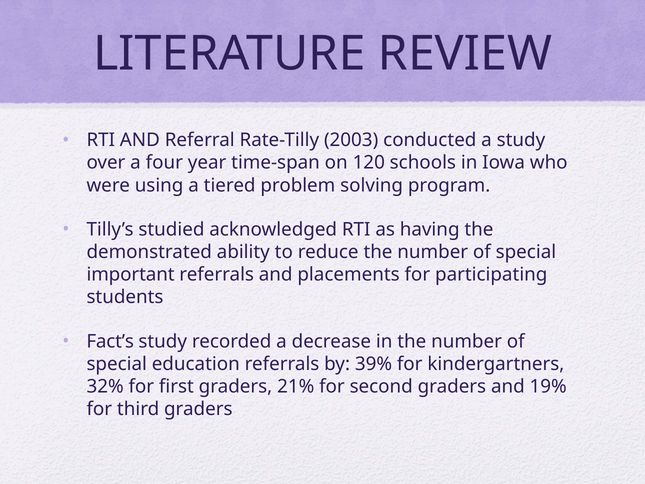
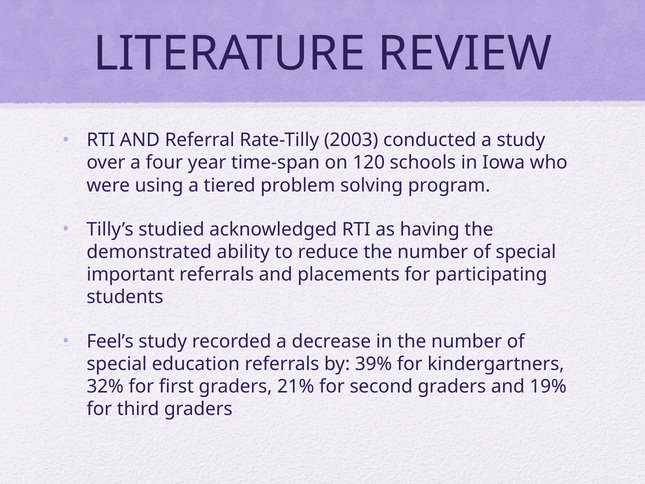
Fact’s: Fact’s -> Feel’s (110, 341)
